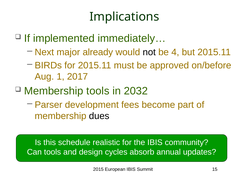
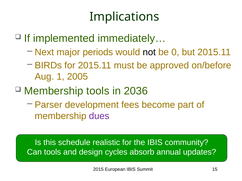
already: already -> periods (98, 52)
4: 4 -> 0 (175, 52)
2017: 2017 -> 2005 (77, 77)
2032: 2032 -> 2036 (136, 91)
dues colour: black -> purple (99, 116)
